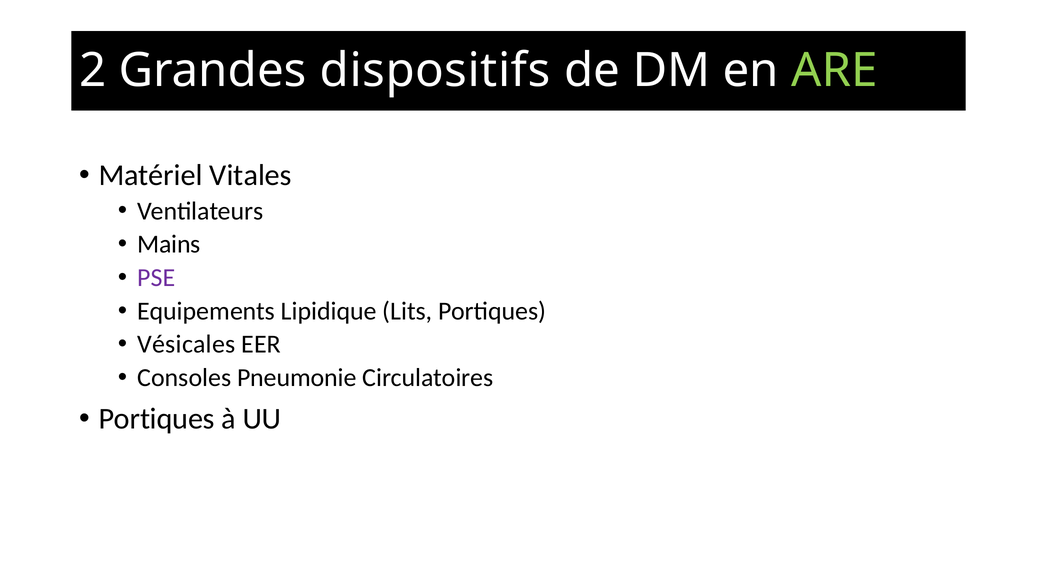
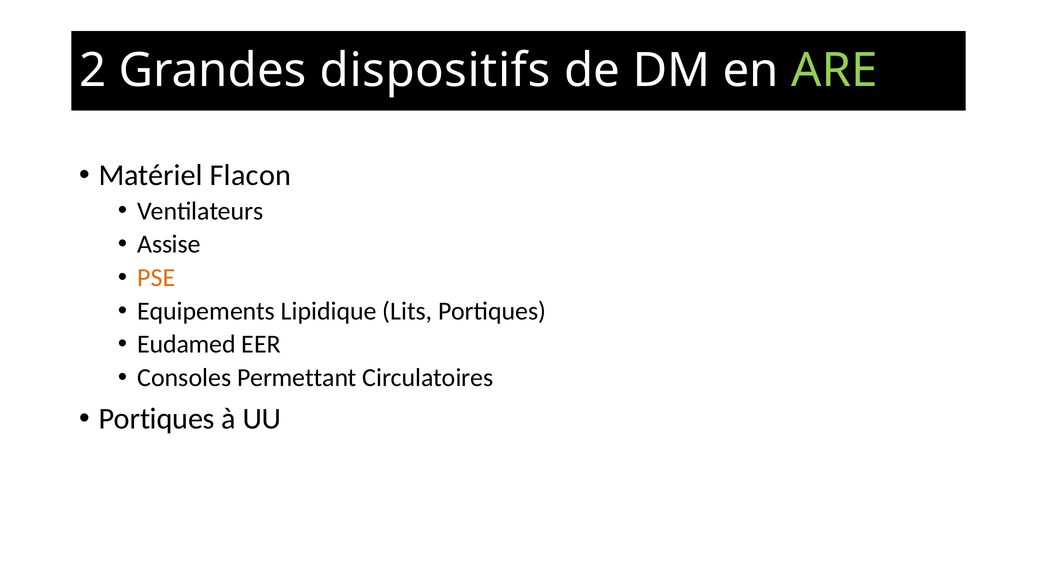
Vitales: Vitales -> Flacon (250, 175)
Mains: Mains -> Assise (169, 244)
PSE colour: purple -> orange (156, 278)
Vésicales: Vésicales -> Eudamed (187, 345)
Pneumonie: Pneumonie -> Permettant (297, 378)
